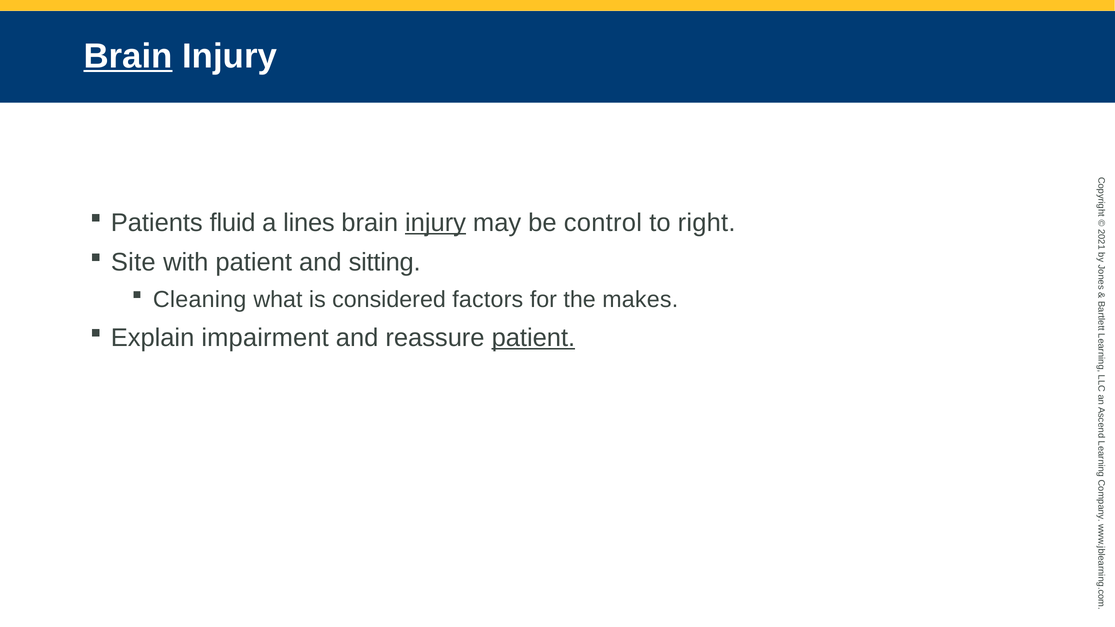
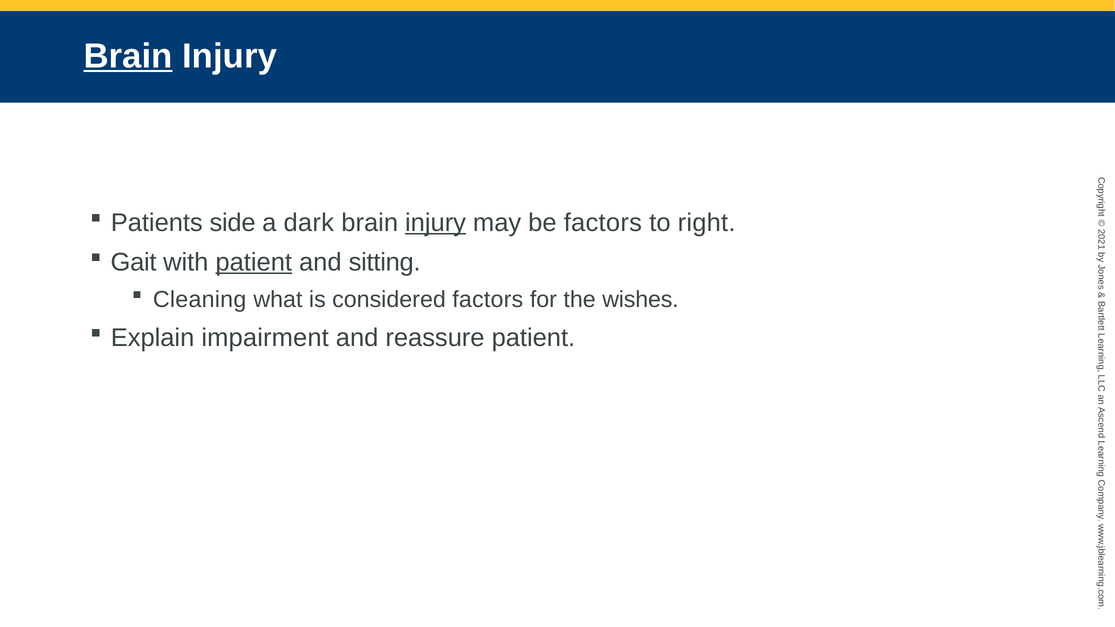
fluid: fluid -> side (233, 223)
lines: lines -> dark (309, 223)
be control: control -> factors (603, 223)
Site: Site -> Gait (134, 262)
patient underline: none -> present (254, 262)
makes: makes -> wishes (640, 300)
patient underline: present -> none (533, 338)
